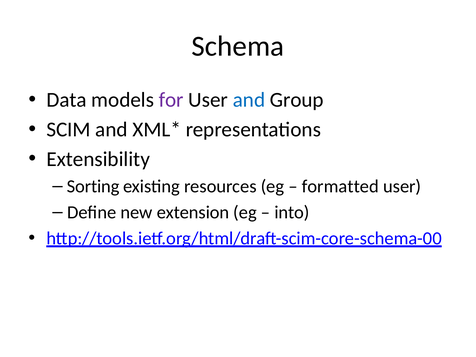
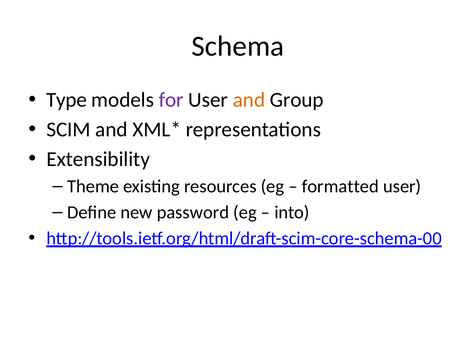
Data: Data -> Type (67, 100)
and colour: blue -> orange (249, 100)
Sorting: Sorting -> Theme (93, 186)
extension: extension -> password (193, 212)
